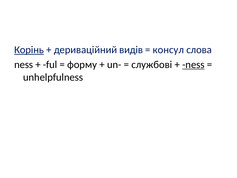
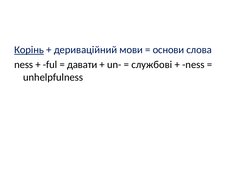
видів: видів -> мови (131, 50)
консул: консул -> основи (168, 50)
форму: форму -> давати (82, 64)
ness underline: present -> none (193, 64)
